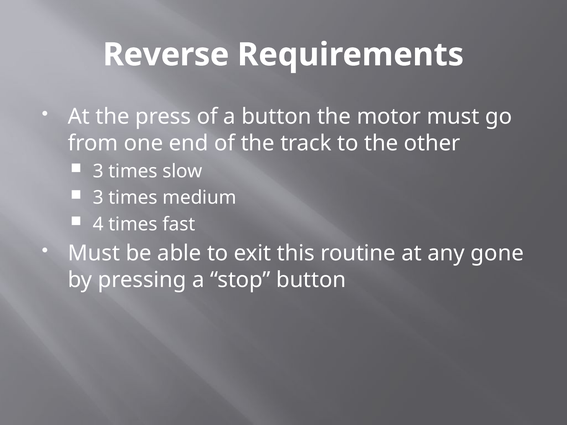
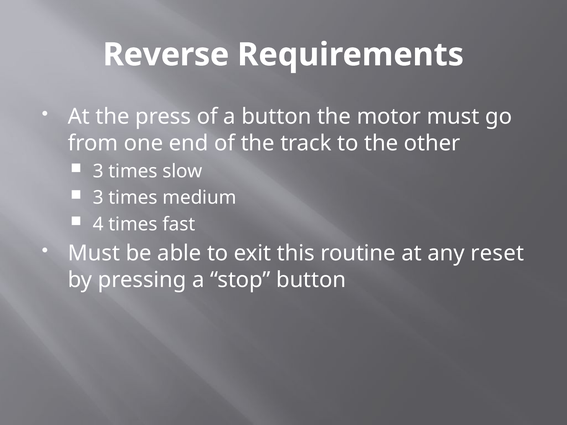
gone: gone -> reset (497, 254)
